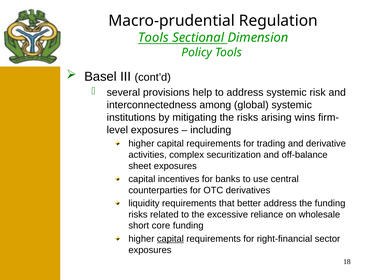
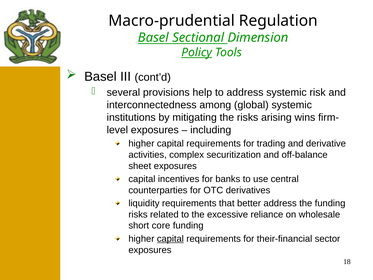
Tools: Tools -> Basel (153, 38)
Policy underline: none -> present (197, 52)
right-financial: right-financial -> their-financial (285, 239)
